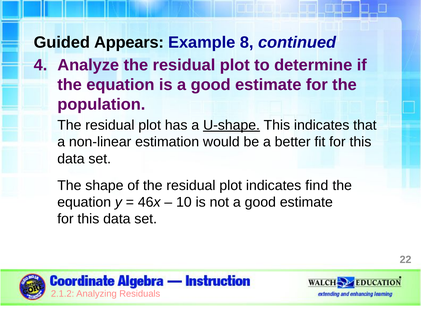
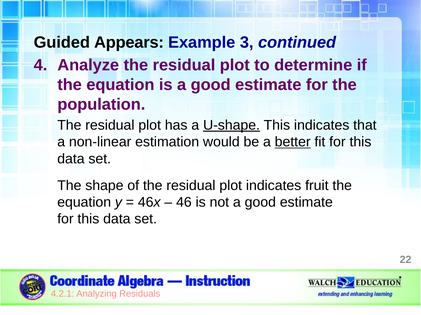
8: 8 -> 3 (247, 43)
better underline: none -> present (293, 142)
find: find -> fruit (317, 186)
10: 10 -> 46 (184, 203)
2.1.2: 2.1.2 -> 4.2.1 (63, 294)
